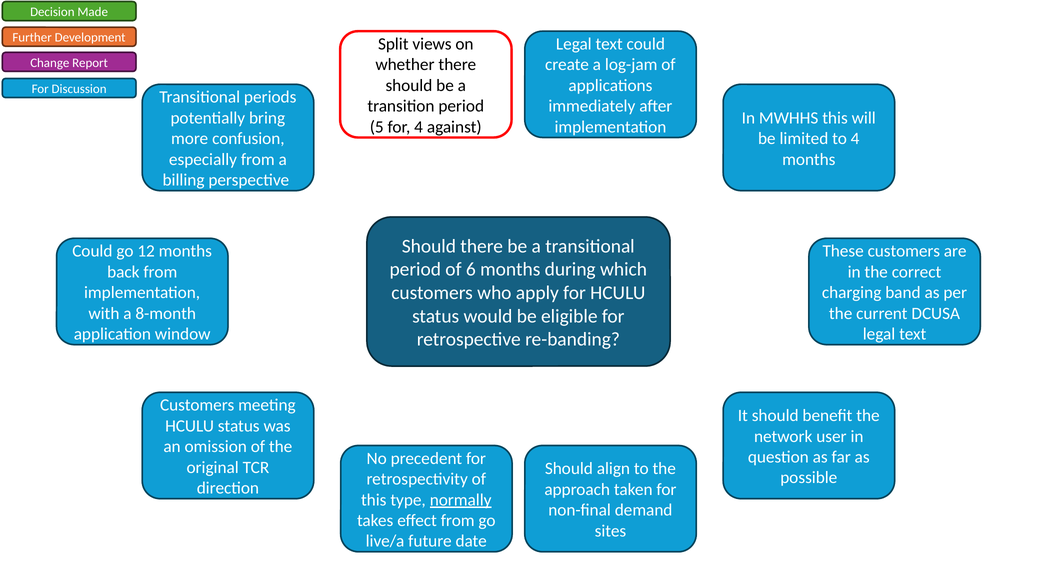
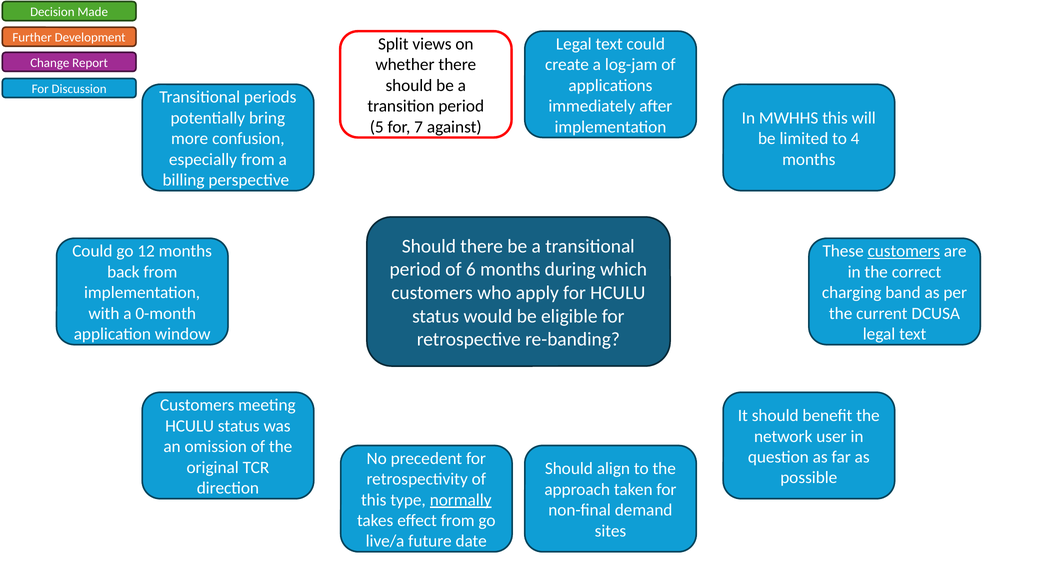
for 4: 4 -> 7 (419, 127)
customers underline: none -> present (904, 251)
8-month: 8-month -> 0-month (166, 314)
